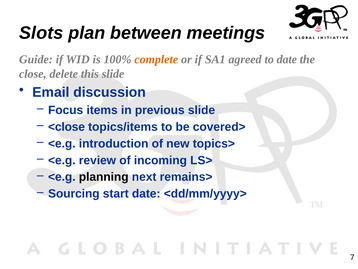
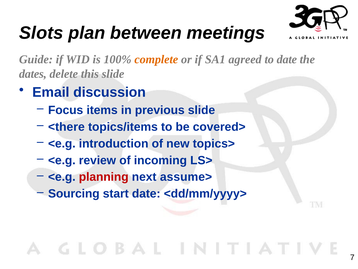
close: close -> dates (33, 74)
<close: <close -> <there (66, 127)
planning colour: black -> red (104, 177)
remains>: remains> -> assume> (186, 177)
